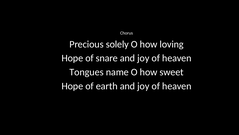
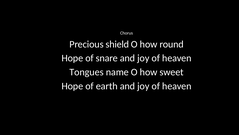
solely: solely -> shield (117, 44)
loving: loving -> round (172, 44)
